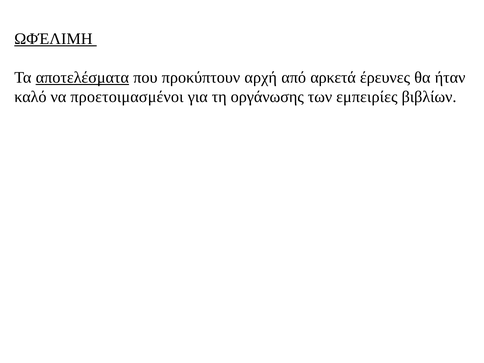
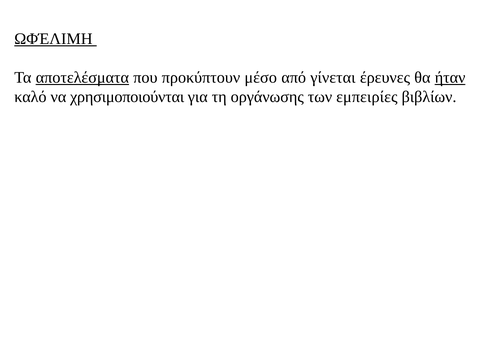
αρχή: αρχή -> μέσο (261, 77)
αρκετά: αρκετά -> γίνεται (333, 77)
ήταν underline: none -> present (450, 77)
προετοιμασμένοι: προετοιμασμένοι -> χρησιμοποιούνται (127, 97)
